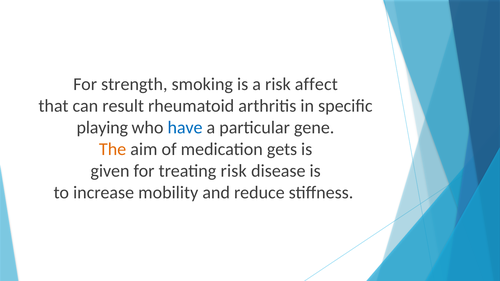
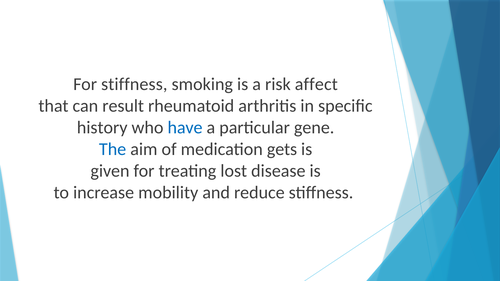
For strength: strength -> stiffness (134, 84)
playing: playing -> history (102, 128)
The colour: orange -> blue (113, 149)
treating risk: risk -> lost (234, 171)
